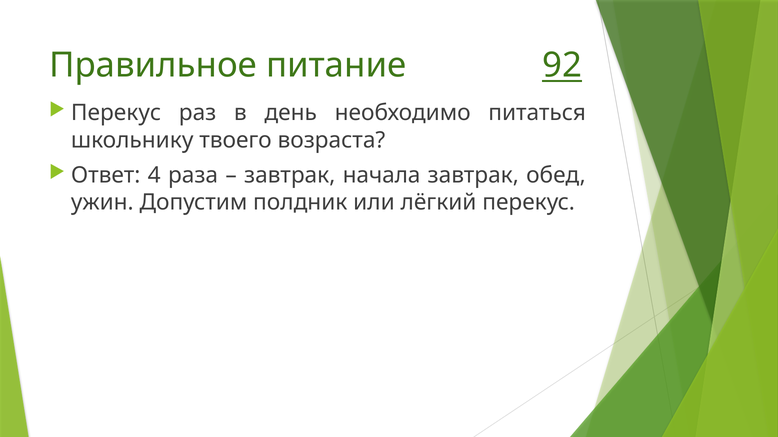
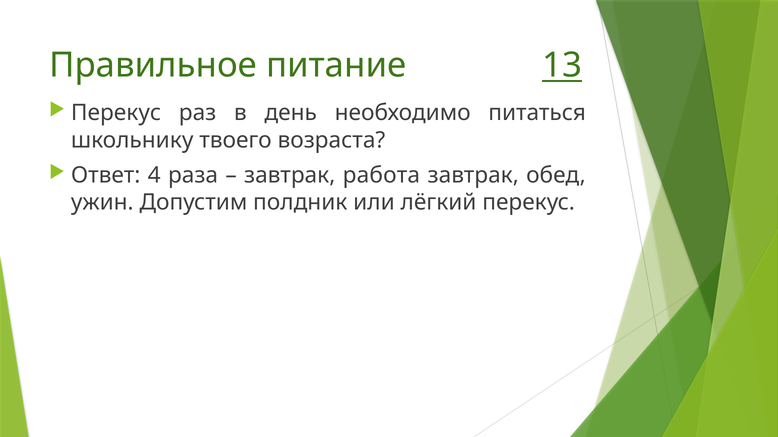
92: 92 -> 13 (562, 65)
начала: начала -> работа (381, 176)
